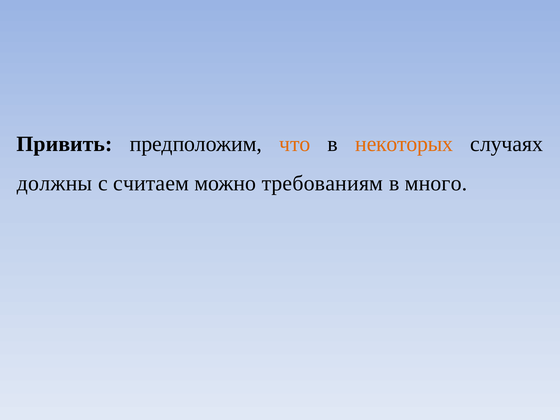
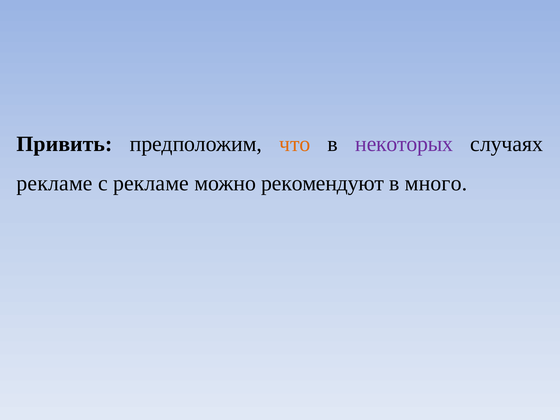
некоторых colour: orange -> purple (404, 144)
должны: должны -> рекламе (55, 183)
с считаем: считаем -> рекламе (151, 183)
требованиям: требованиям -> рекомендуют (323, 183)
